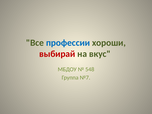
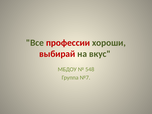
профессии colour: blue -> red (68, 43)
